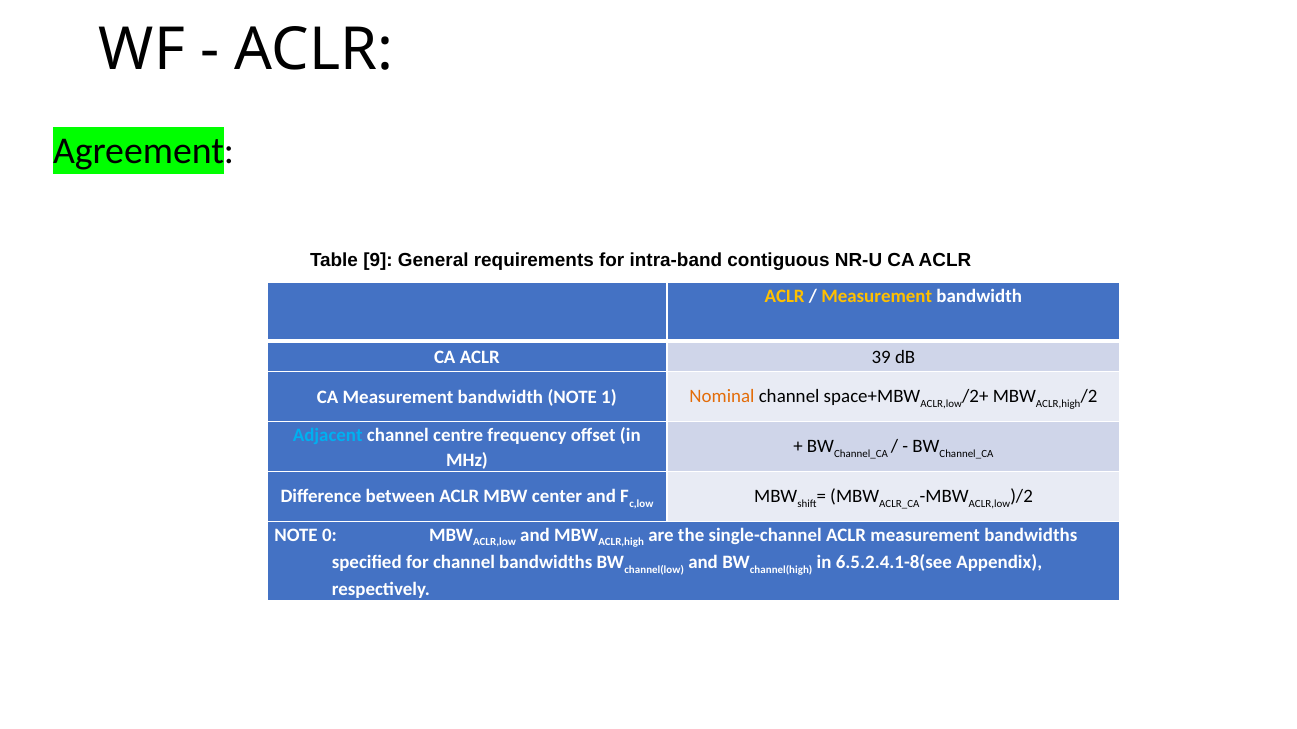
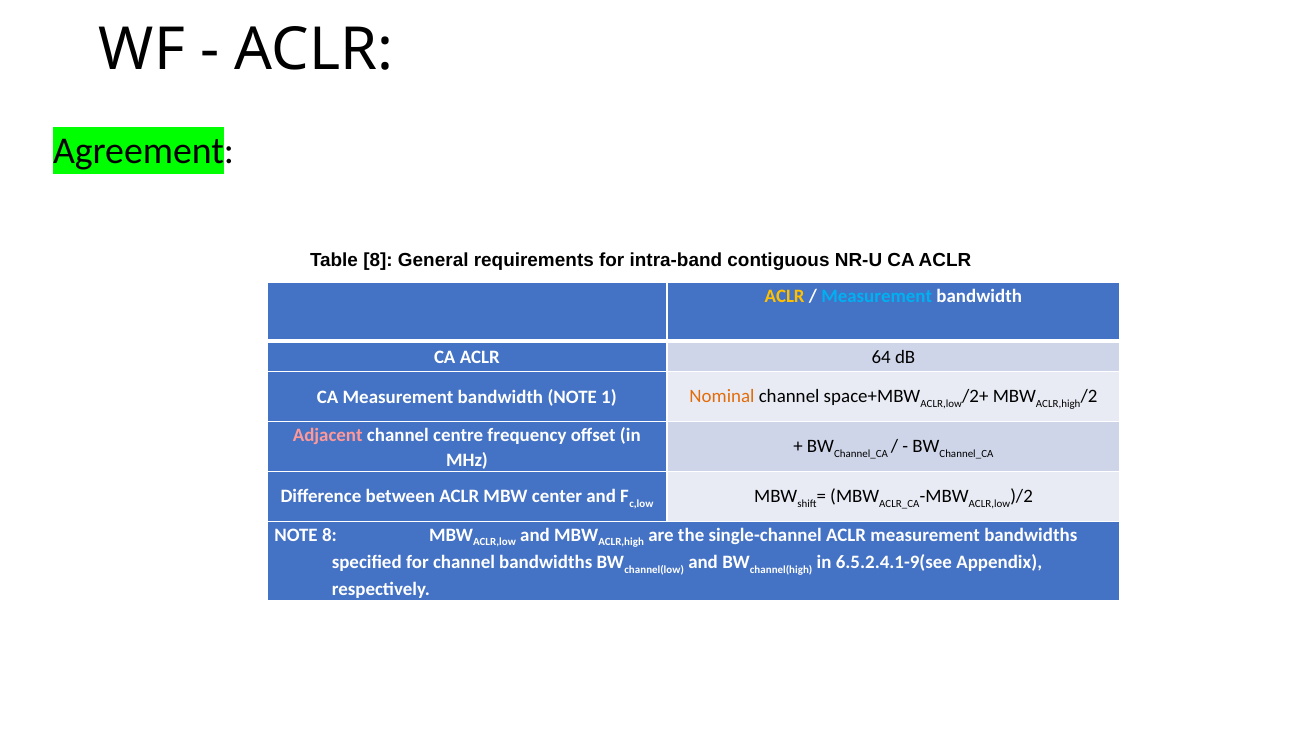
Table 9: 9 -> 8 (378, 260)
Measurement colour: yellow -> light blue (877, 296)
39: 39 -> 64 (881, 358)
Adjacent colour: light blue -> pink (328, 436)
NOTE 0: 0 -> 8 (329, 535)
6.5.2.4.1-8(see: 6.5.2.4.1-8(see -> 6.5.2.4.1-9(see (894, 563)
